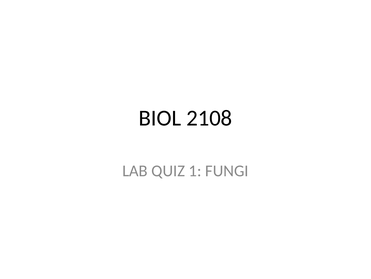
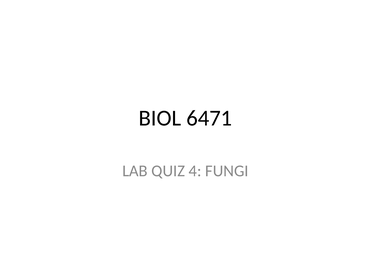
2108: 2108 -> 6471 (209, 118)
1: 1 -> 4 (195, 171)
